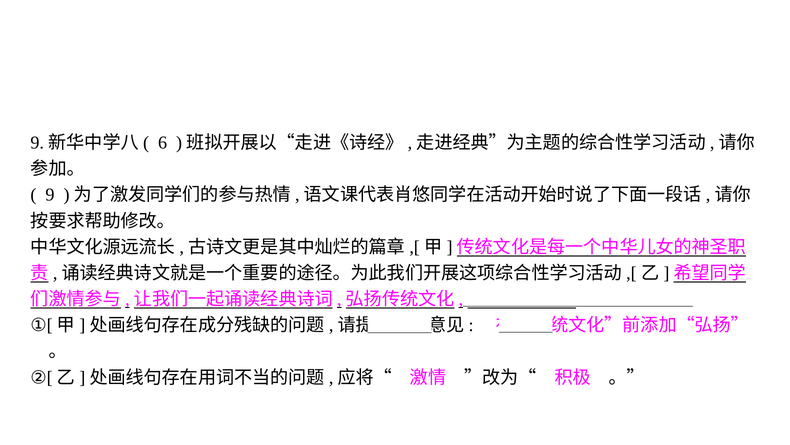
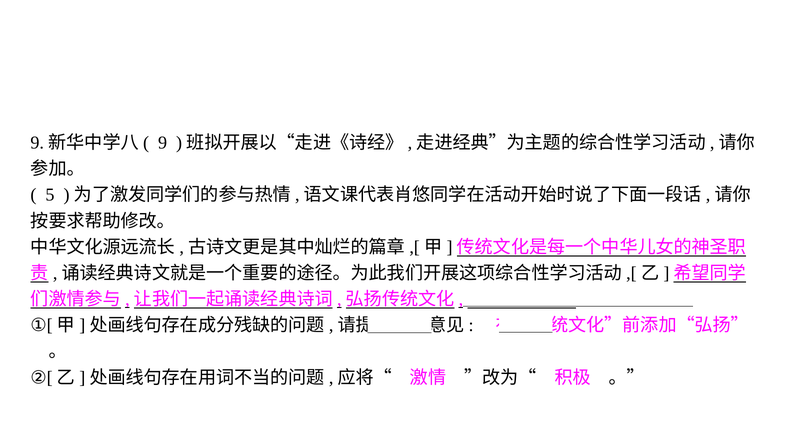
6: 6 -> 9 (163, 143)
9: 9 -> 5 (50, 195)
